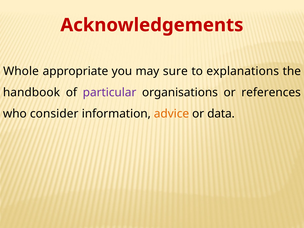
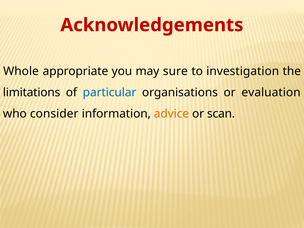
explanations: explanations -> investigation (243, 71)
handbook: handbook -> limitations (32, 93)
particular colour: purple -> blue (110, 93)
references: references -> evaluation (271, 93)
data: data -> scan (221, 114)
